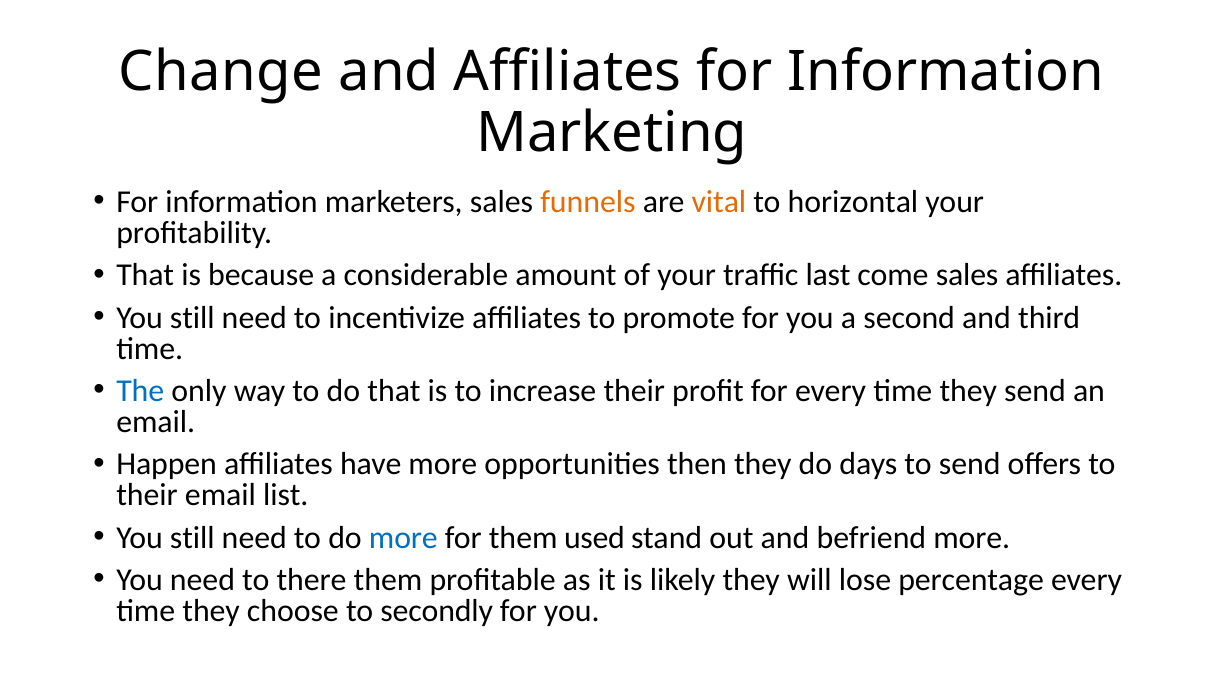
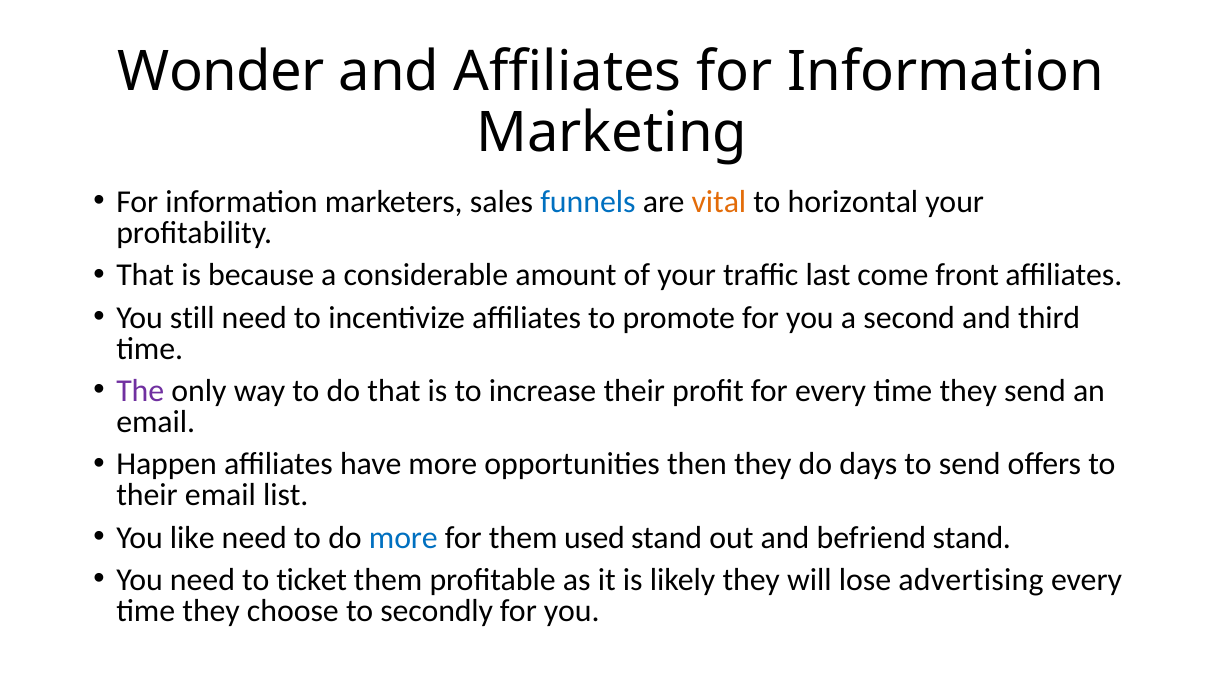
Change: Change -> Wonder (221, 73)
funnels colour: orange -> blue (588, 202)
come sales: sales -> front (967, 276)
The colour: blue -> purple (140, 391)
still: still -> like (192, 538)
befriend more: more -> stand (972, 538)
there: there -> ticket (312, 581)
percentage: percentage -> advertising (971, 581)
